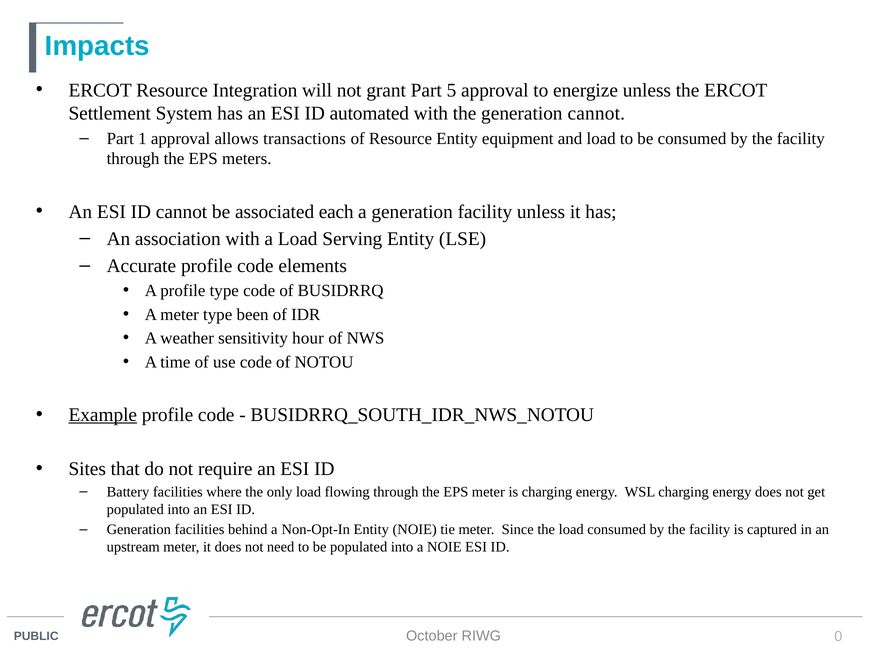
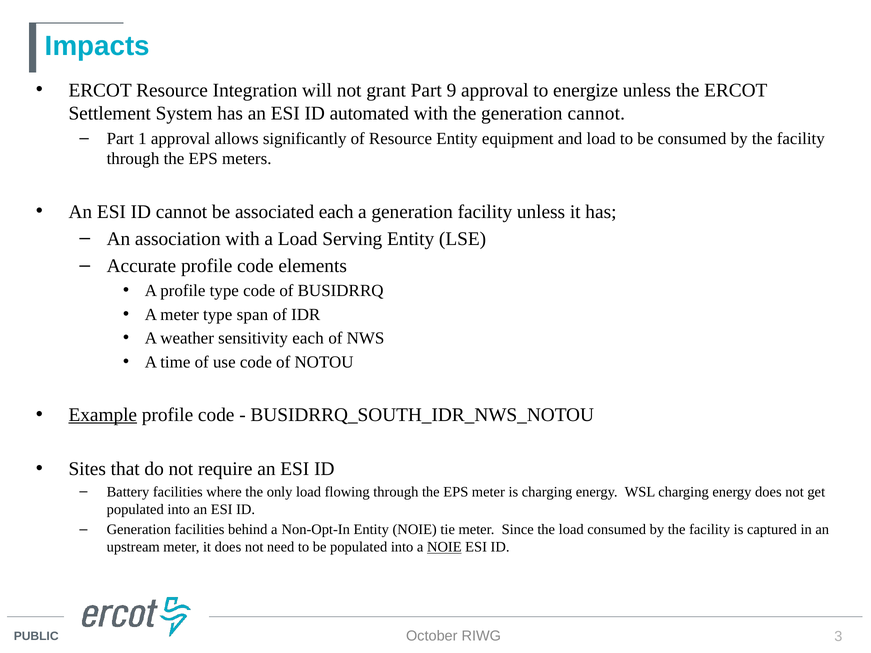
5: 5 -> 9 (452, 90)
transactions: transactions -> significantly (305, 138)
been: been -> span (252, 315)
sensitivity hour: hour -> each (308, 338)
NOIE underline: none -> present (444, 547)
0: 0 -> 3 (838, 636)
